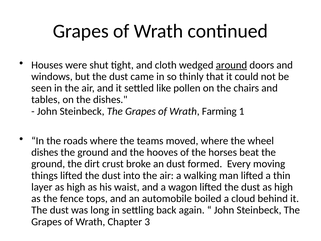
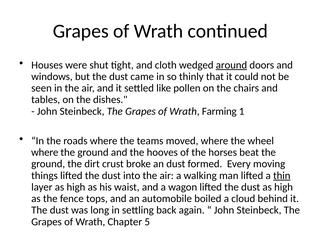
dishes: dishes -> where (45, 152)
thin underline: none -> present (282, 175)
3: 3 -> 5 (147, 222)
